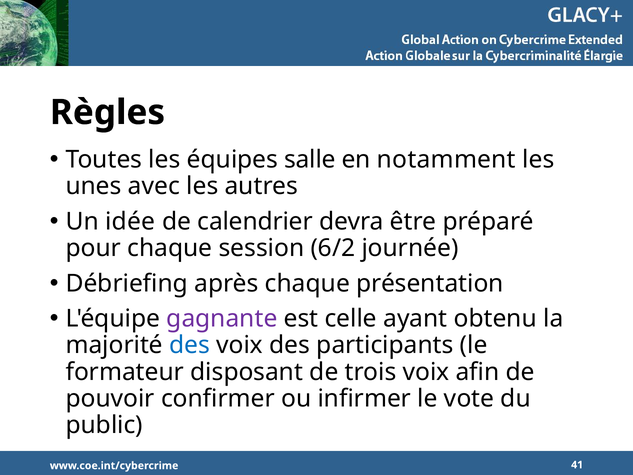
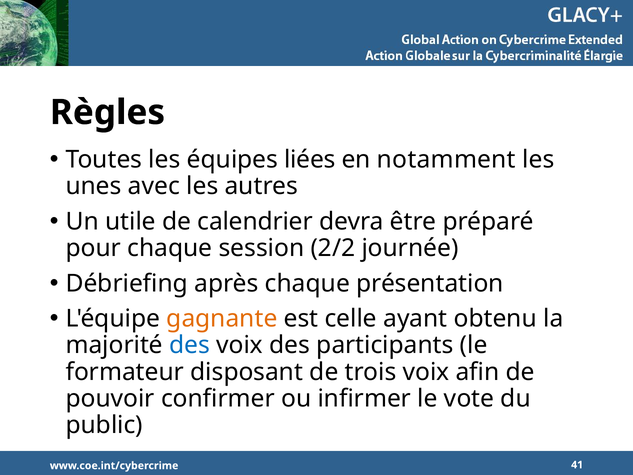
salle: salle -> liées (310, 160)
idée: idée -> utile (130, 221)
6/2: 6/2 -> 2/2 (333, 248)
gagnante colour: purple -> orange (222, 319)
